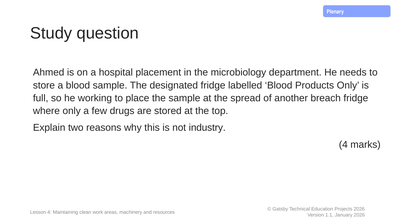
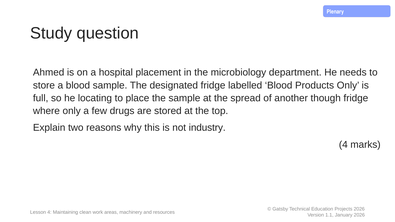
working: working -> locating (95, 98)
breach: breach -> though (326, 98)
